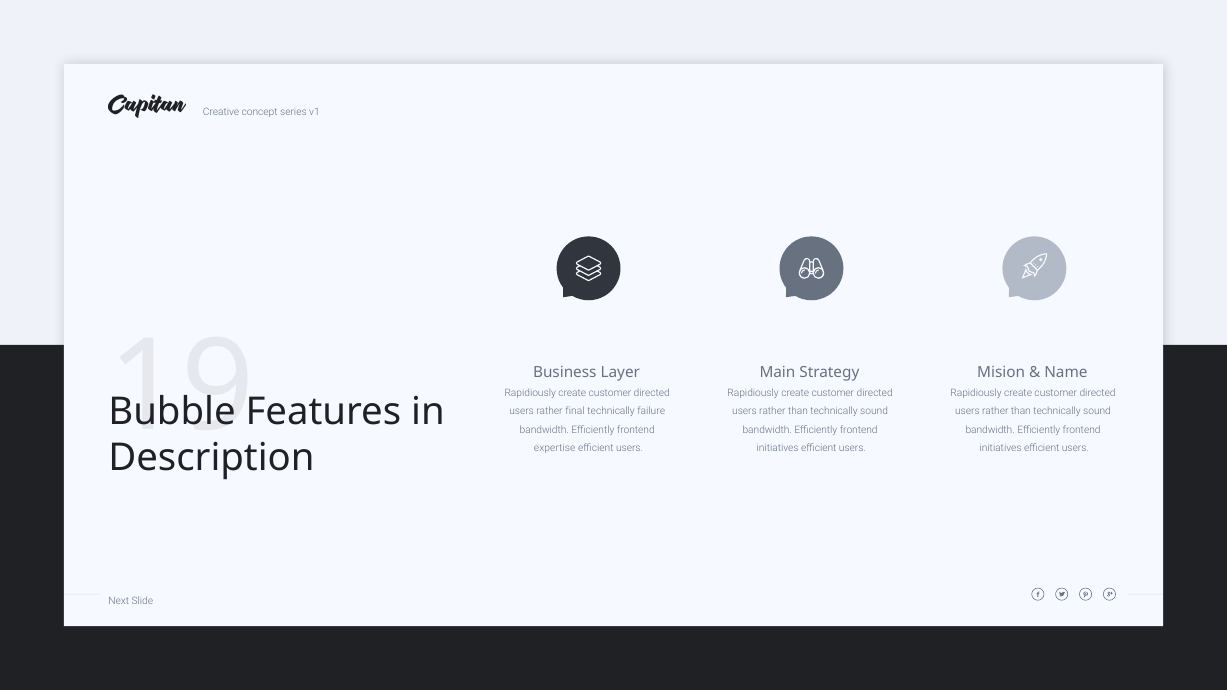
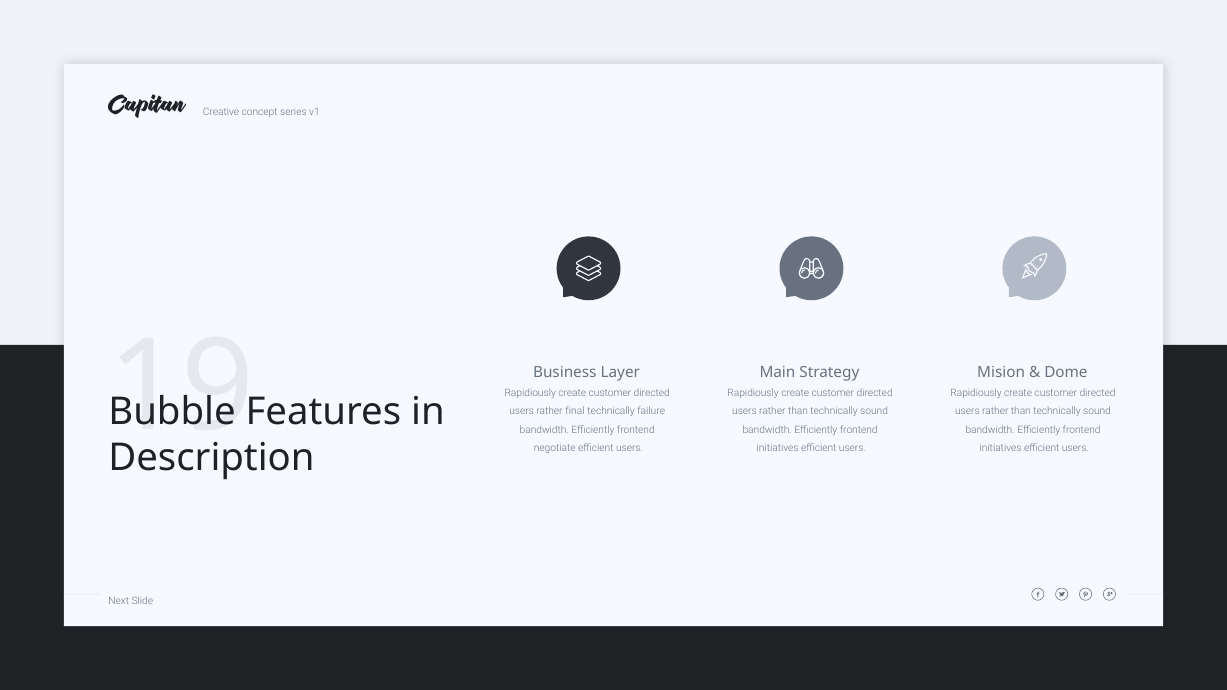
Name: Name -> Dome (1066, 372)
expertise: expertise -> negotiate (555, 448)
